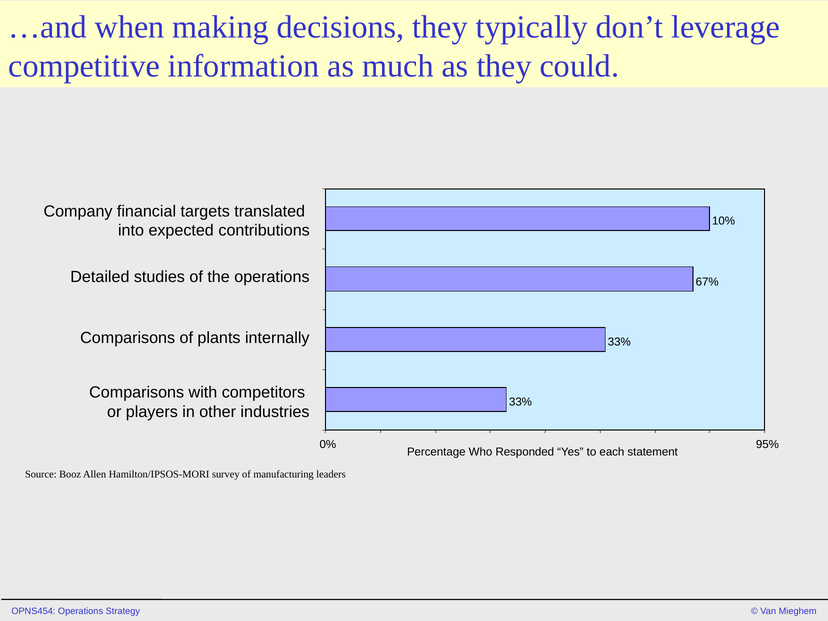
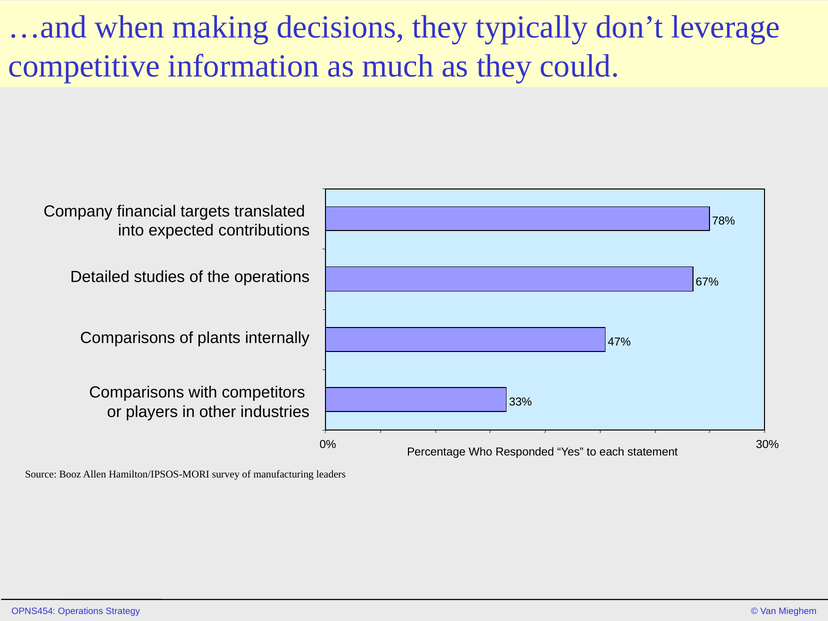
10%: 10% -> 78% (724, 221)
33%: 33% -> 47% (619, 342)
95%: 95% -> 30% (767, 445)
